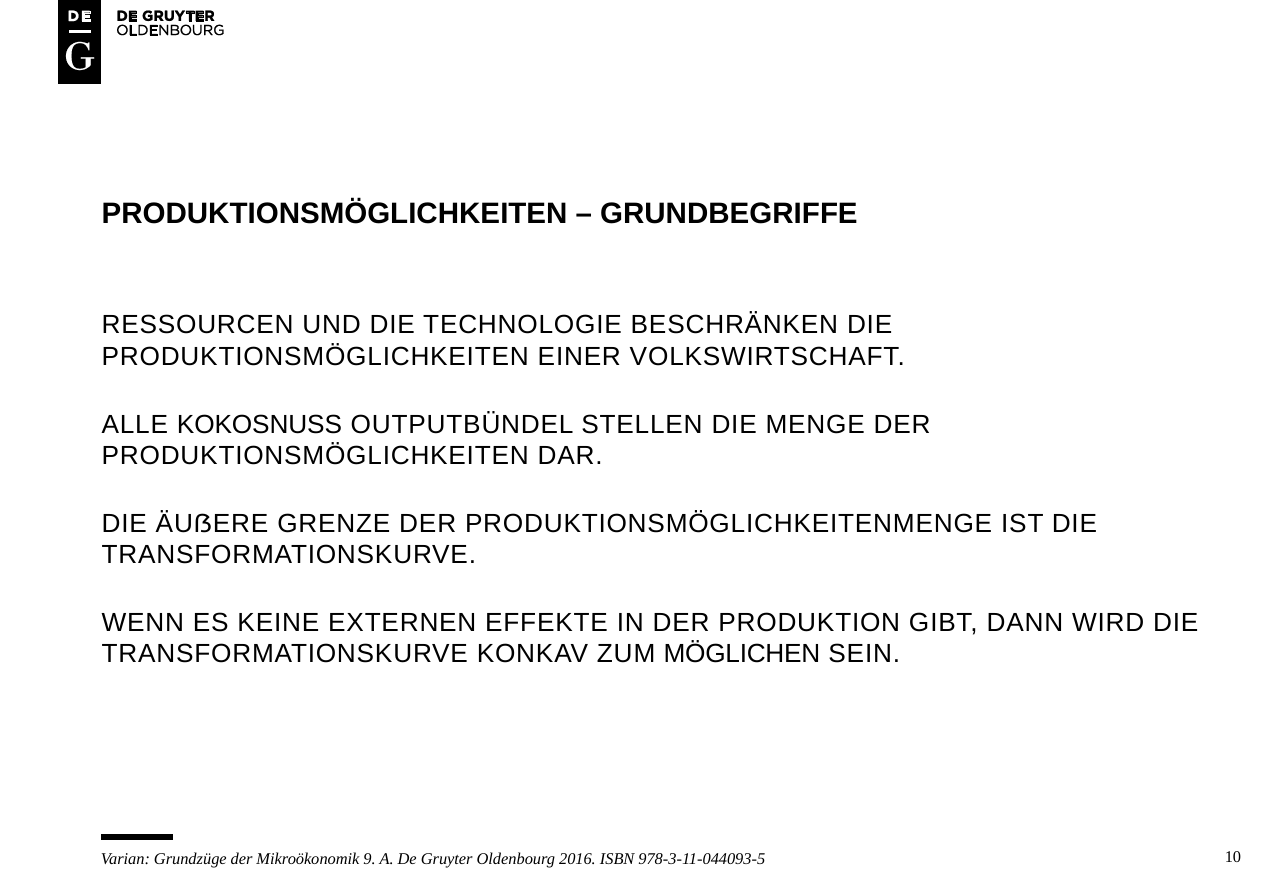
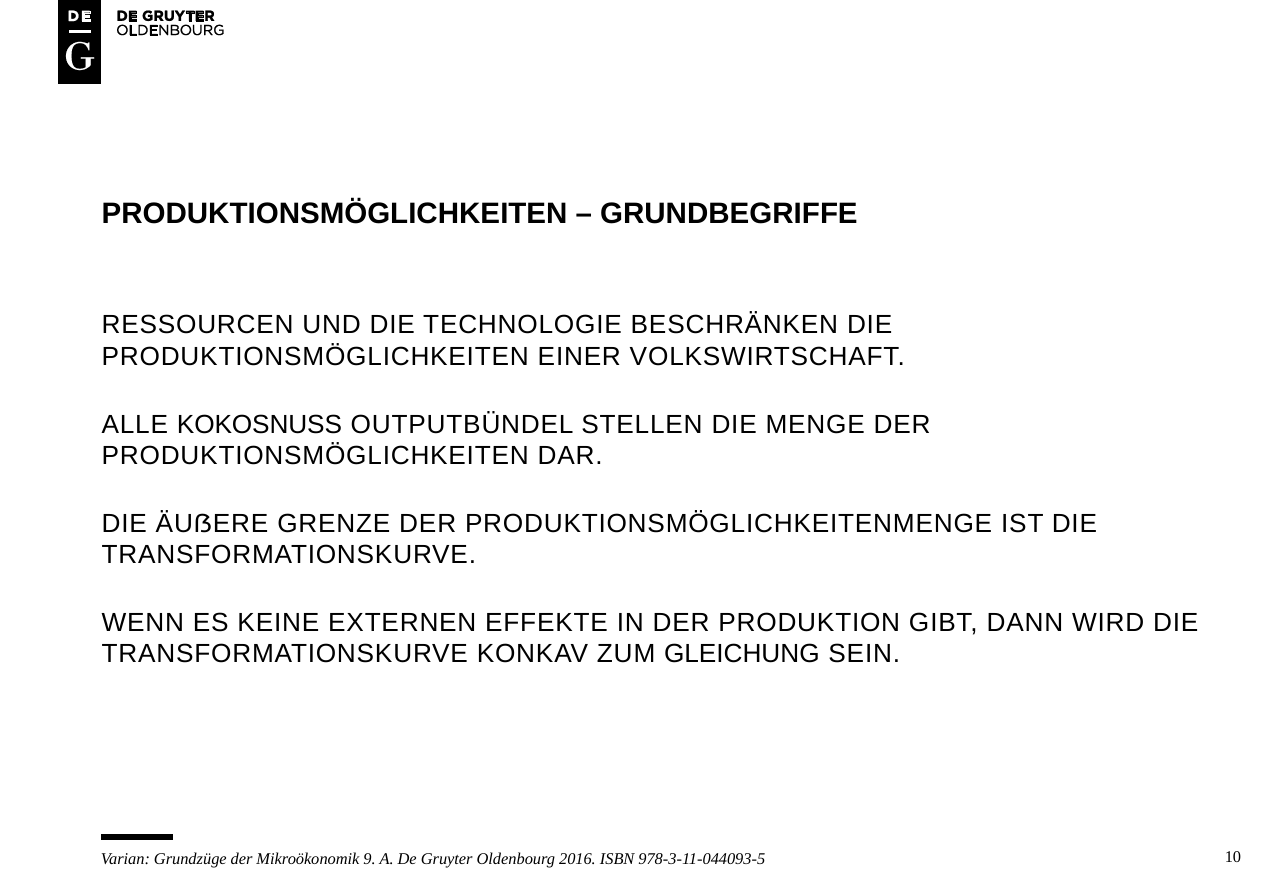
MÖGLICHEN: MÖGLICHEN -> GLEICHUNG (742, 654)
